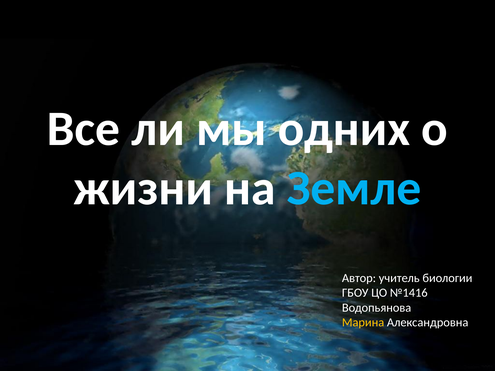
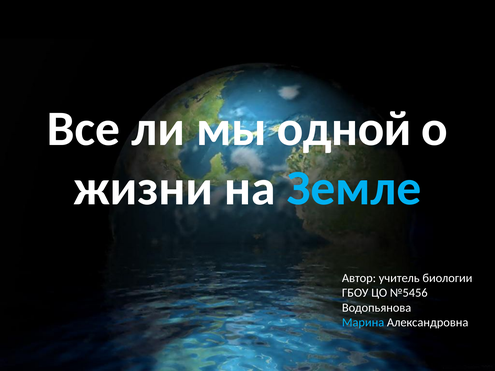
одних: одних -> одной (344, 129)
№1416: №1416 -> №5456 (409, 293)
Марина colour: yellow -> light blue (363, 323)
